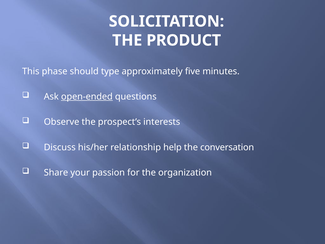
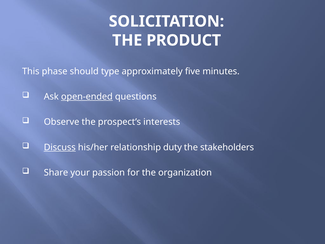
Discuss underline: none -> present (60, 147)
help: help -> duty (172, 147)
conversation: conversation -> stakeholders (227, 147)
